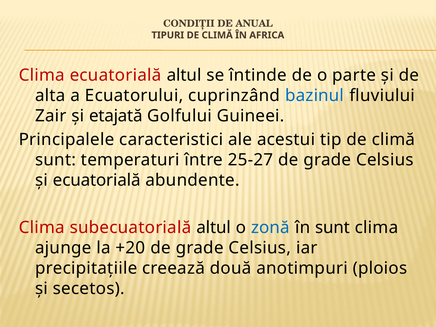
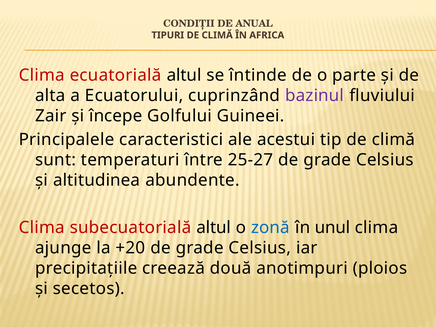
bazinul colour: blue -> purple (315, 96)
etajată: etajată -> începe (116, 116)
și ecuatorială: ecuatorială -> altitudinea (97, 180)
în sunt: sunt -> unul (333, 228)
